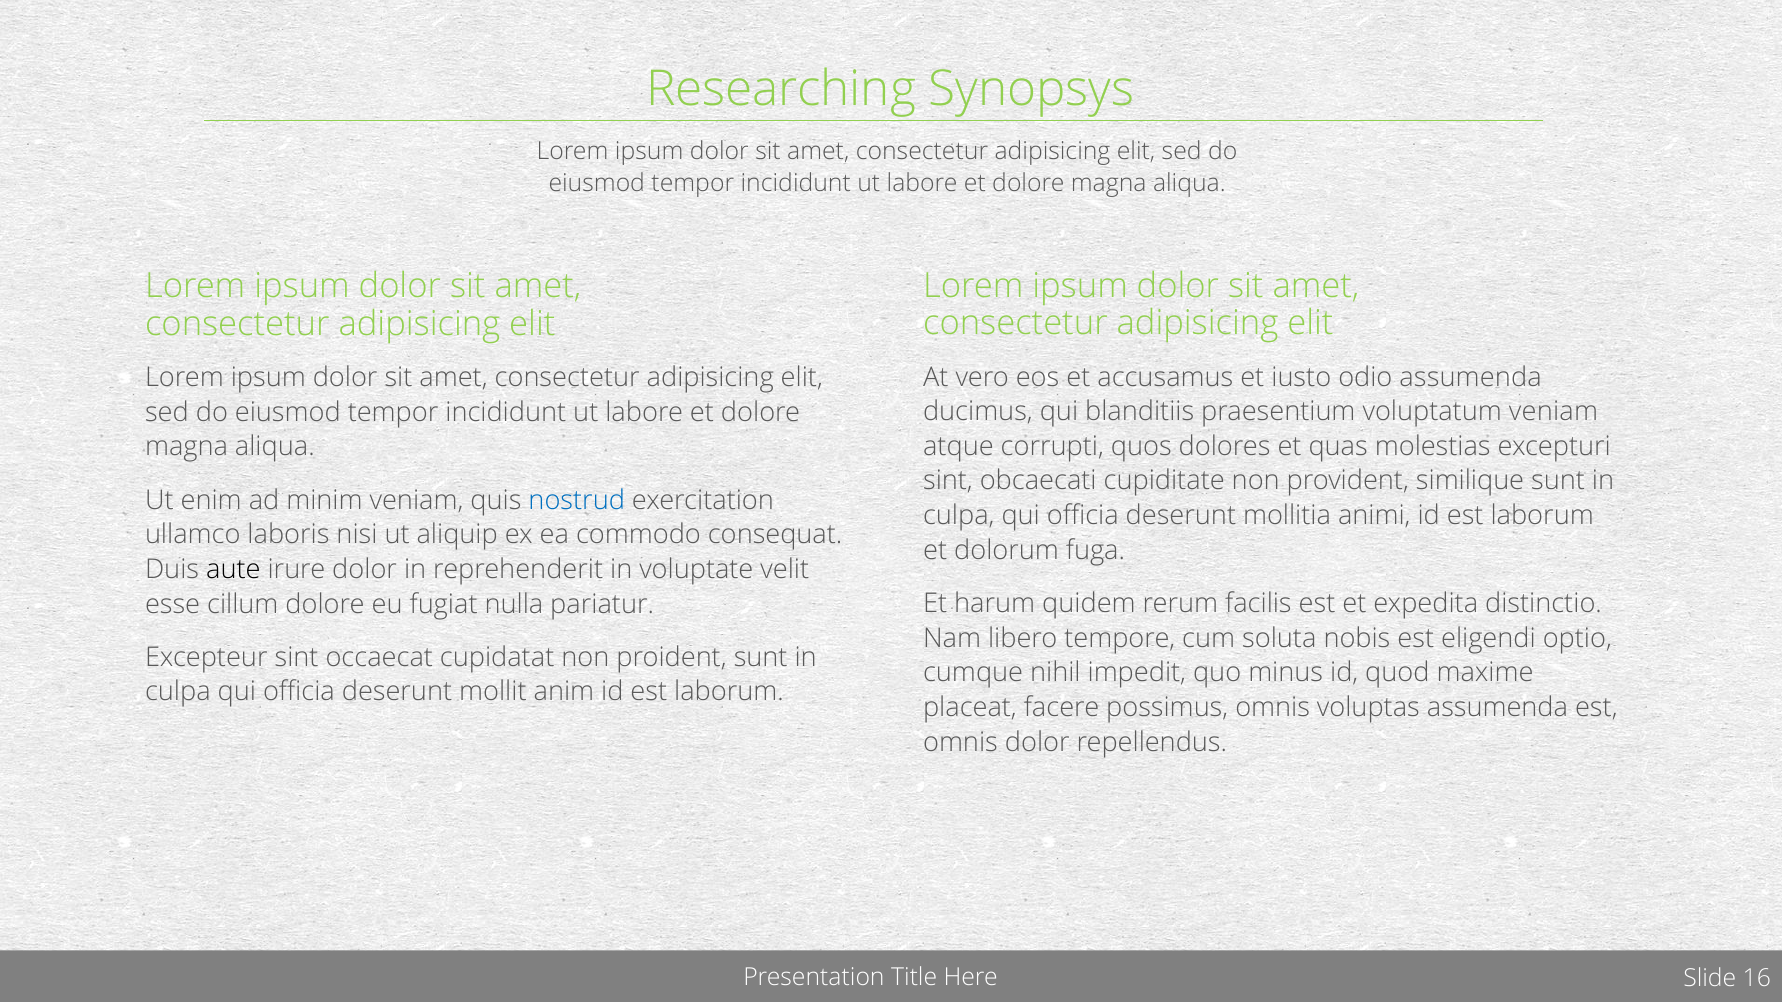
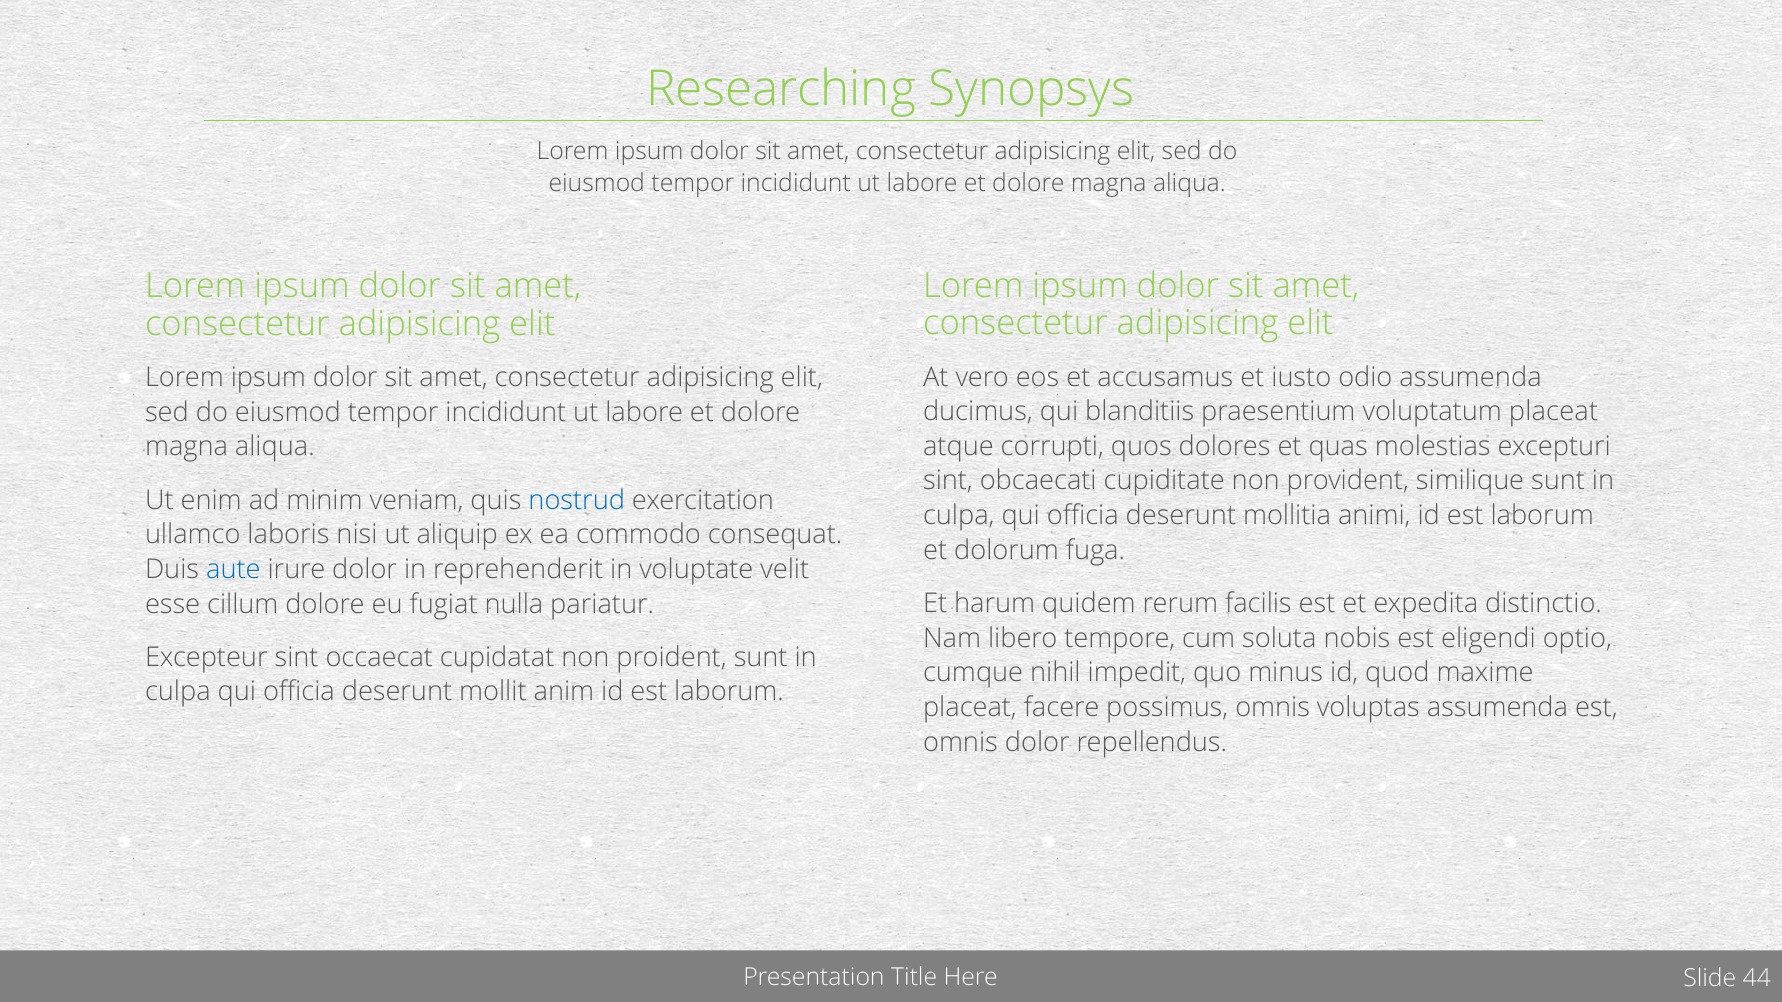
voluptatum veniam: veniam -> placeat (1554, 412)
aute colour: black -> blue (233, 570)
16: 16 -> 44 (1757, 979)
